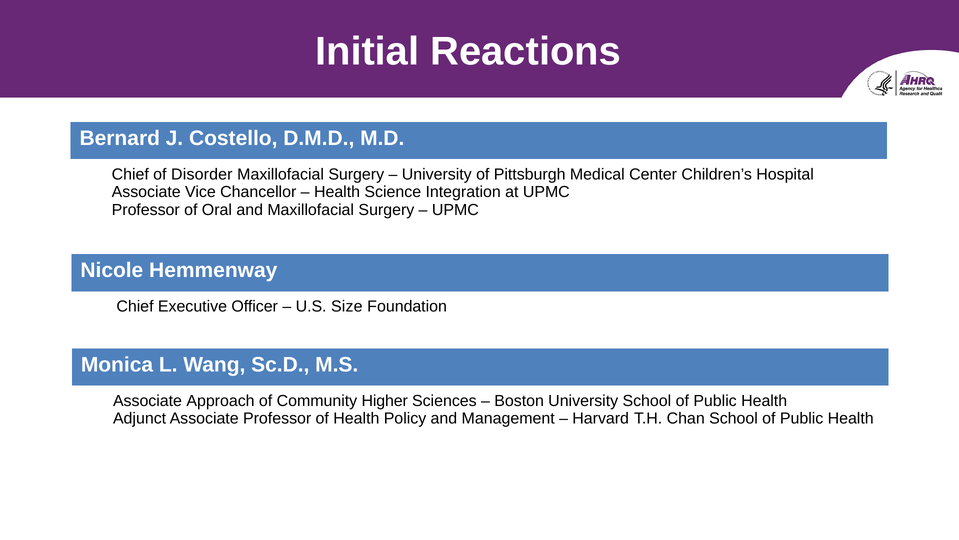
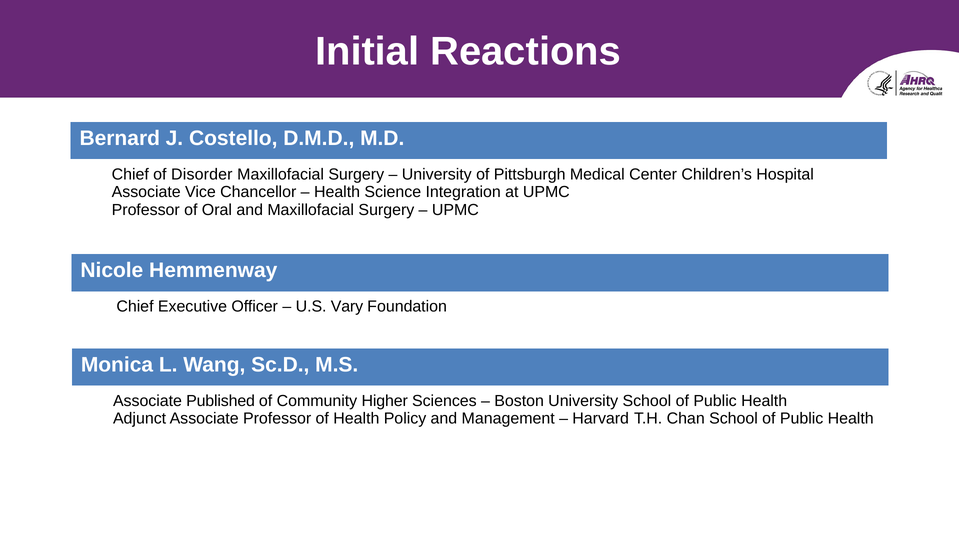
Size: Size -> Vary (347, 306)
Approach: Approach -> Published (221, 401)
